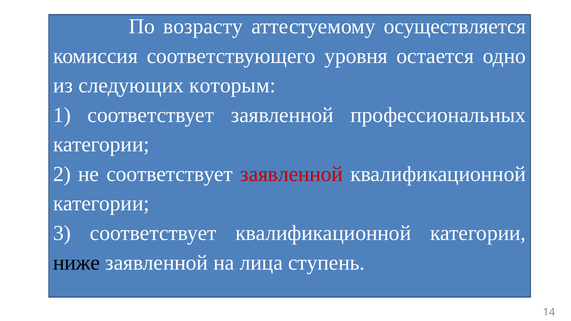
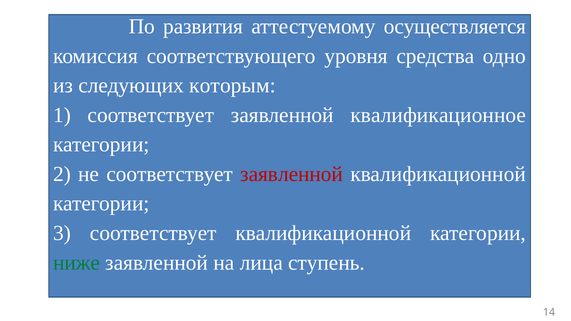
возрасту: возрасту -> развития (203, 26)
остается: остается -> средства (435, 56)
профессиональных: профессиональных -> квалификационное (438, 115)
ниже colour: black -> green (77, 263)
